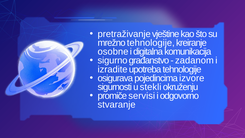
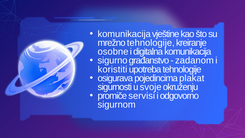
pretraživanje: pretraživanje -> komunikacija (124, 34)
izradite: izradite -> koristiti (113, 69)
izvore: izvore -> plakat (192, 78)
stekli: stekli -> svoje (151, 87)
stvaranje: stvaranje -> sigurnom (117, 104)
